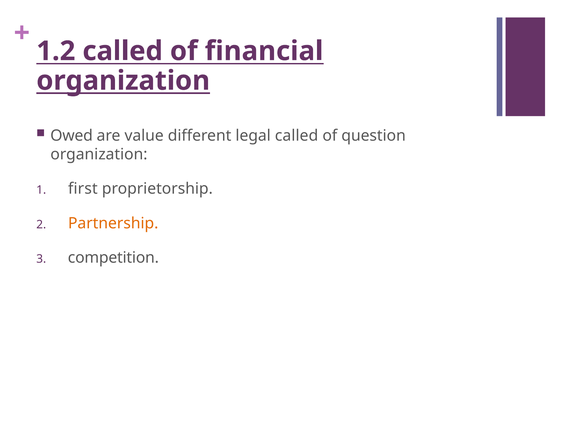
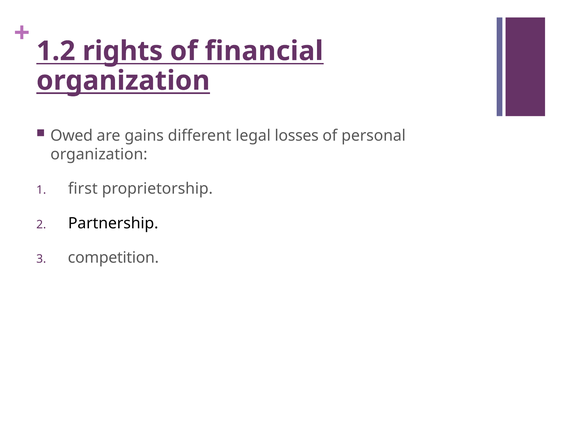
1.2 called: called -> rights (123, 51)
value: value -> gains (144, 135)
legal called: called -> losses (297, 135)
question: question -> personal (374, 135)
Partnership colour: orange -> black (113, 223)
